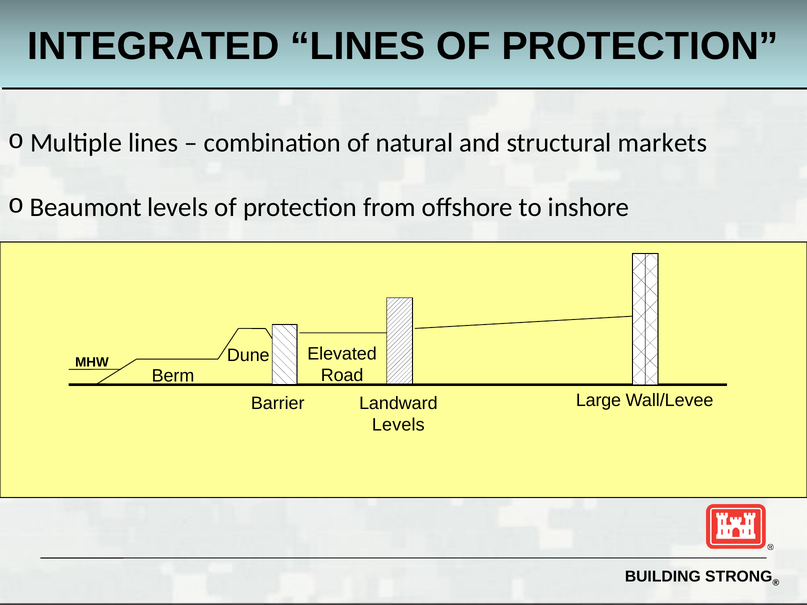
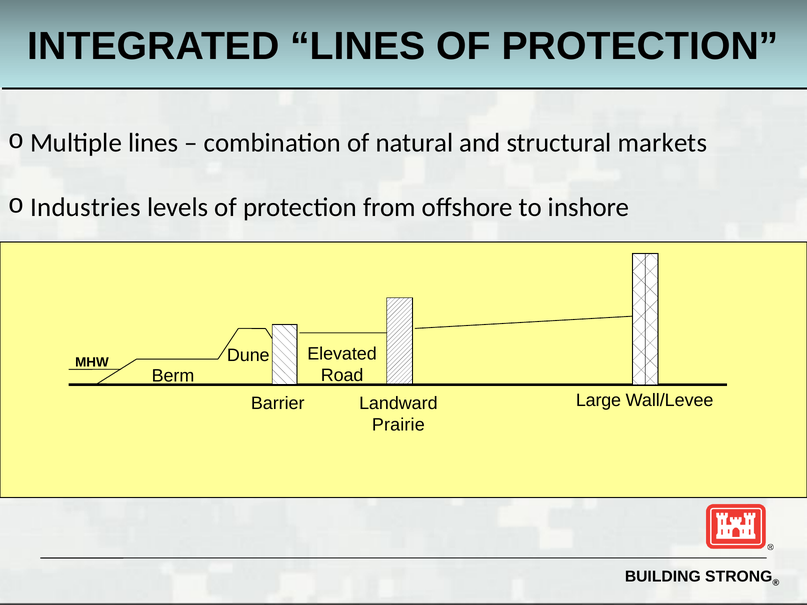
Beaumont: Beaumont -> Industries (85, 208)
Levels: Levels -> Prairie (398, 425)
